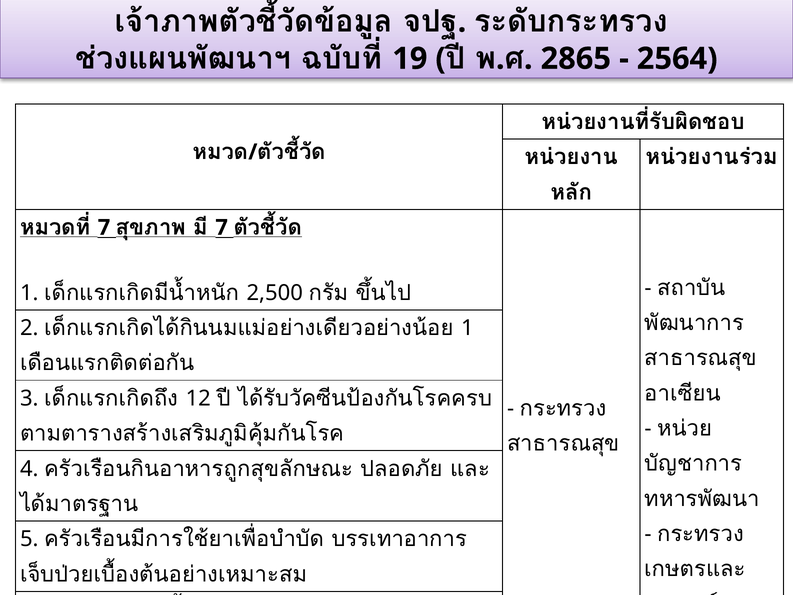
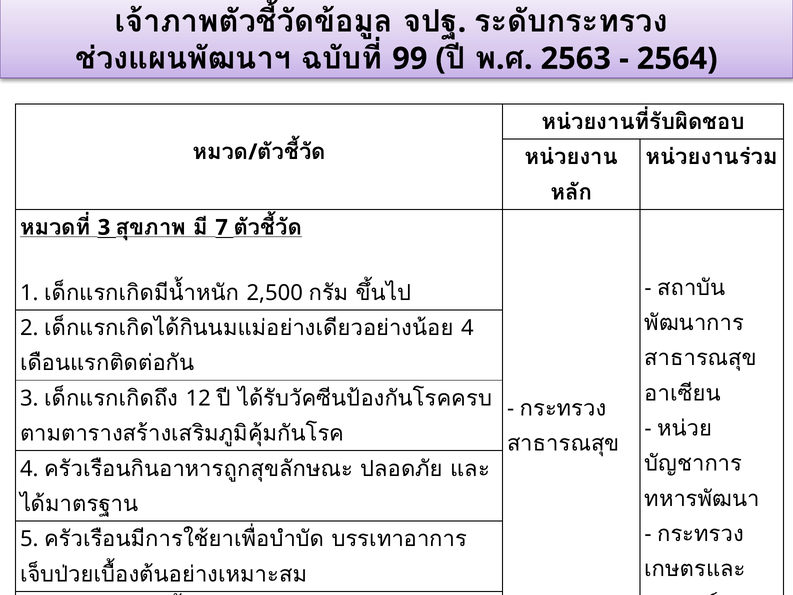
19: 19 -> 99 (410, 59)
2865: 2865 -> 2563 (576, 59)
7: 7 -> 3 (104, 227)
1: 1 -> 4 (467, 328)
